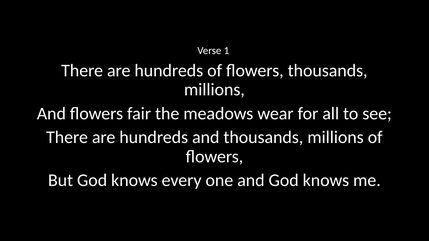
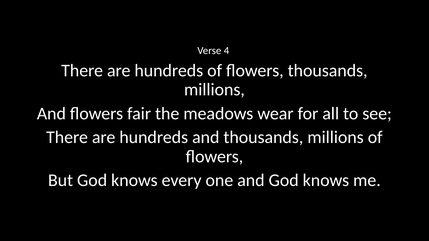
1: 1 -> 4 (226, 51)
